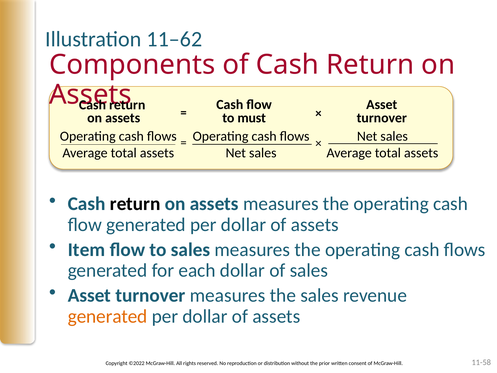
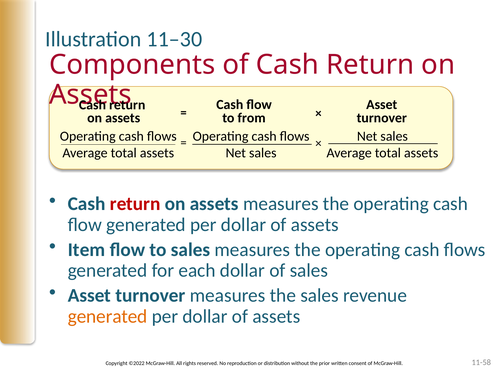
11–62: 11–62 -> 11–30 (174, 39)
must: must -> from (252, 118)
return colour: black -> red (135, 204)
